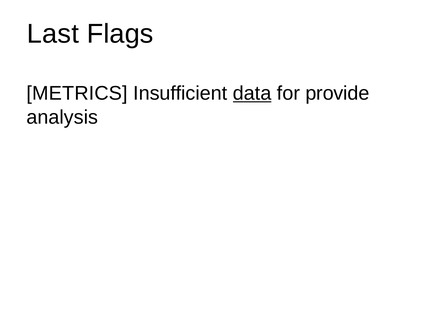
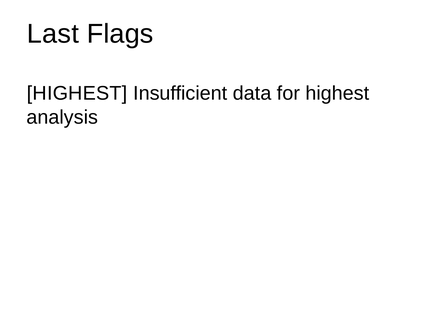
METRICS: METRICS -> HIGHEST (77, 93)
data underline: present -> none (252, 93)
for provide: provide -> highest (337, 93)
